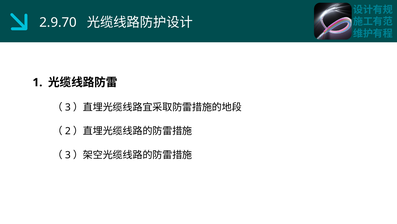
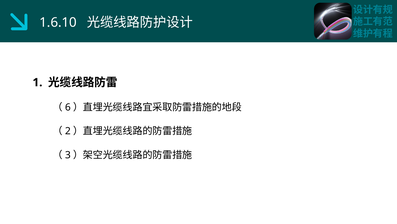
2.9.70: 2.9.70 -> 1.6.10 (58, 22)
3: 3 -> 6 (68, 107)
